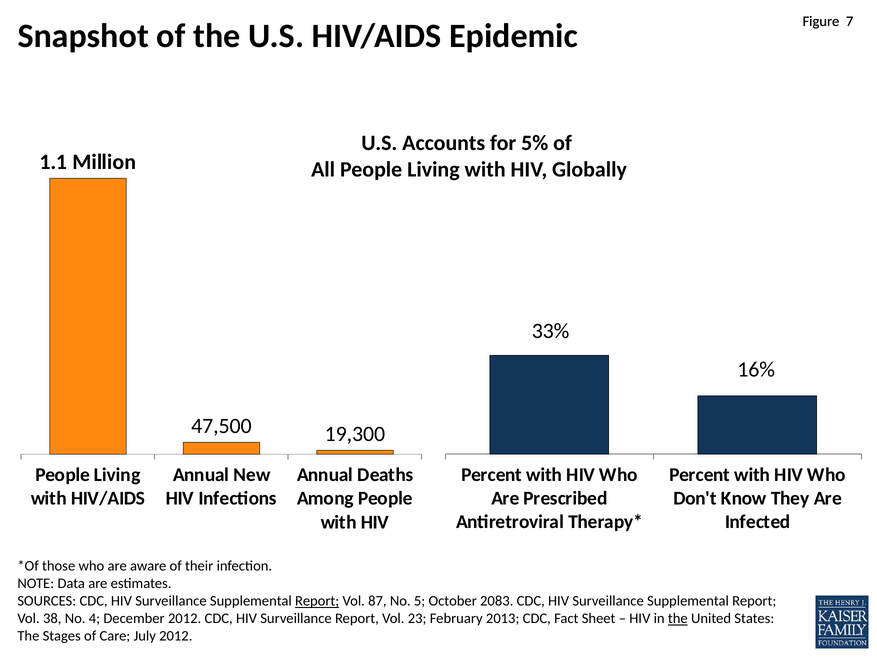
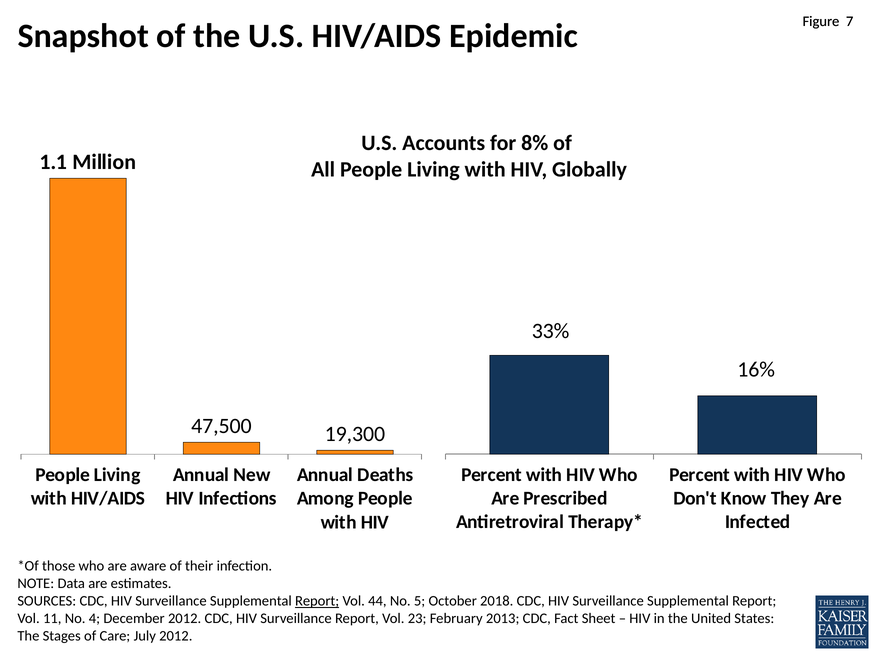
5%: 5% -> 8% (535, 143)
87: 87 -> 44 (377, 602)
2083: 2083 -> 2018 (497, 602)
38: 38 -> 11 (52, 619)
the underline: present -> none (678, 619)
